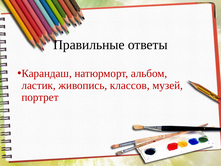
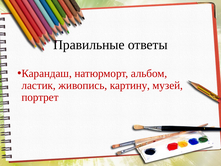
классов: классов -> картину (130, 85)
